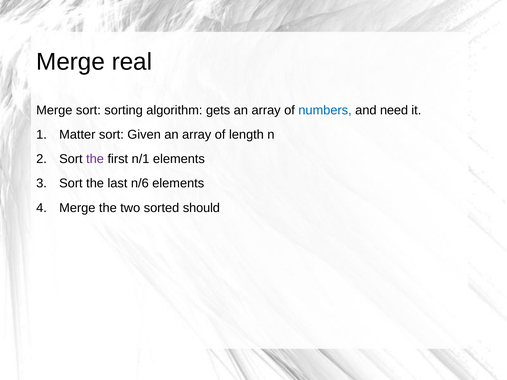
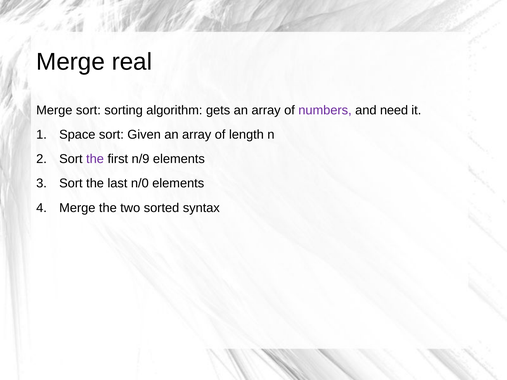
numbers colour: blue -> purple (325, 110)
Matter: Matter -> Space (77, 135)
n/1: n/1 -> n/9 (141, 159)
n/6: n/6 -> n/0 (140, 184)
should: should -> syntax (201, 208)
